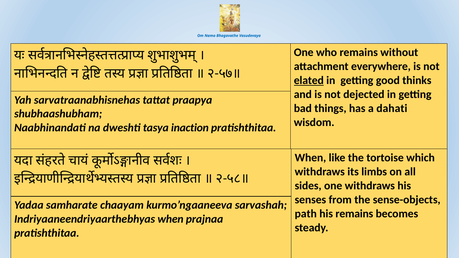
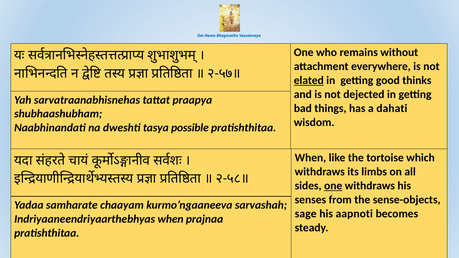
inaction: inaction -> possible (190, 128)
one underline: none -> present (333, 186)
path: path -> sage (306, 214)
his remains: remains -> aapnoti (354, 214)
